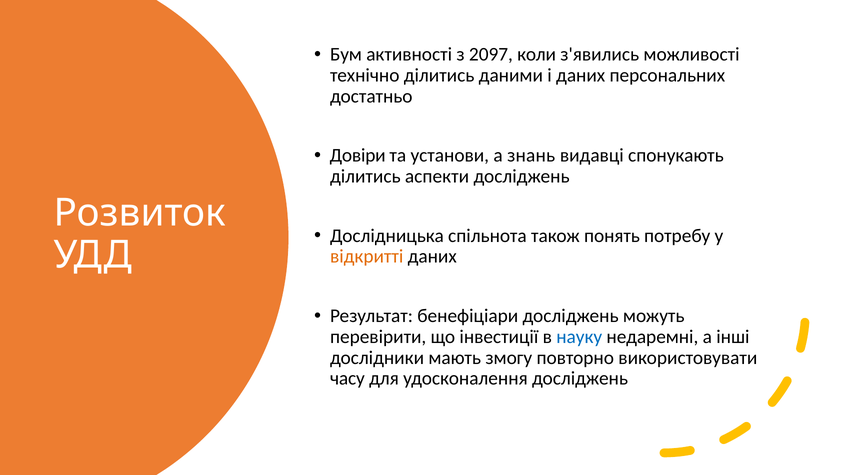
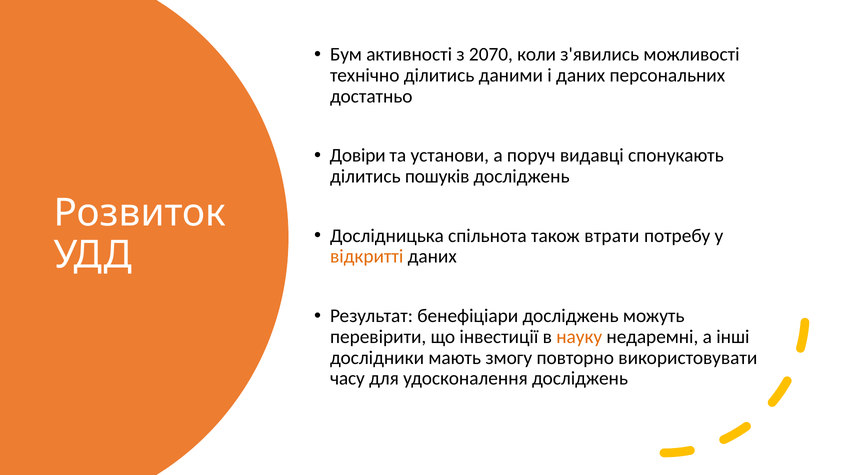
2097: 2097 -> 2070 (491, 54)
знань: знань -> поруч (531, 155)
аспекти: аспекти -> пошуків (437, 176)
понять: понять -> втрати (612, 236)
науку colour: blue -> orange (579, 337)
